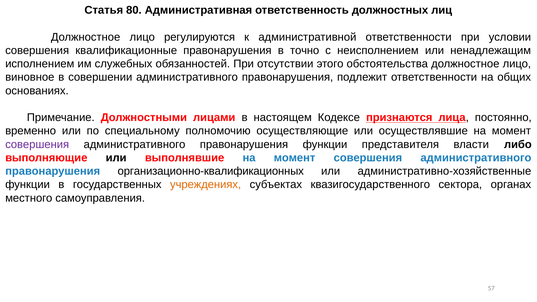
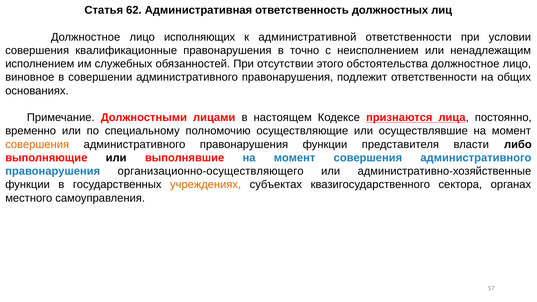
80: 80 -> 62 (134, 10)
регулируются: регулируются -> исполняющих (200, 37)
совершения colour: purple -> orange (37, 144)
организационно-квалификационных: организационно-квалификационных -> организационно-осуществляющего (211, 171)
